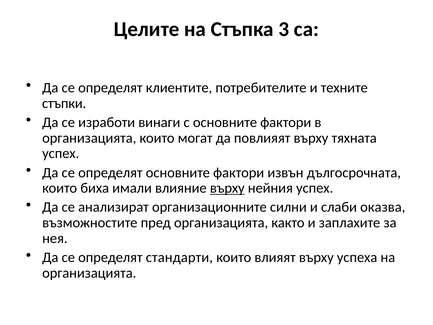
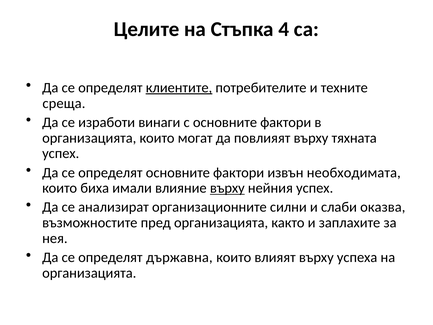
3: 3 -> 4 (284, 29)
клиентите underline: none -> present (179, 88)
стъпки: стъпки -> среща (64, 103)
дългосрочната: дългосрочната -> необходимата (354, 172)
стандарти: стандарти -> държавна (179, 257)
